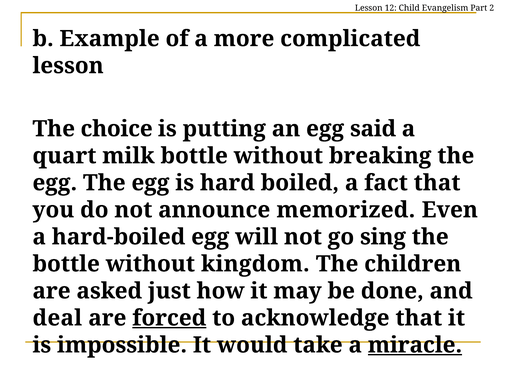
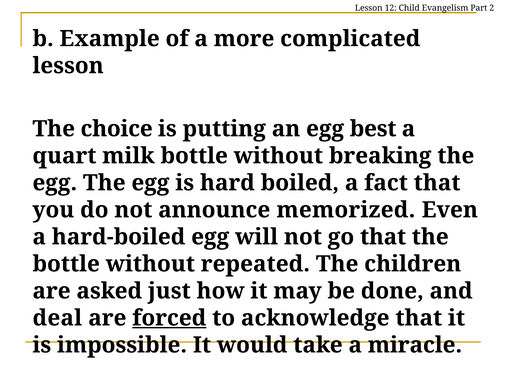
said: said -> best (373, 129)
go sing: sing -> that (383, 237)
kingdom: kingdom -> repeated (255, 264)
miracle underline: present -> none (415, 345)
